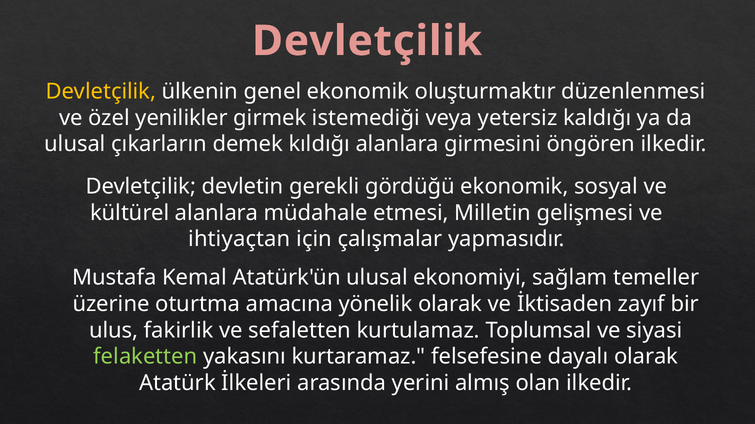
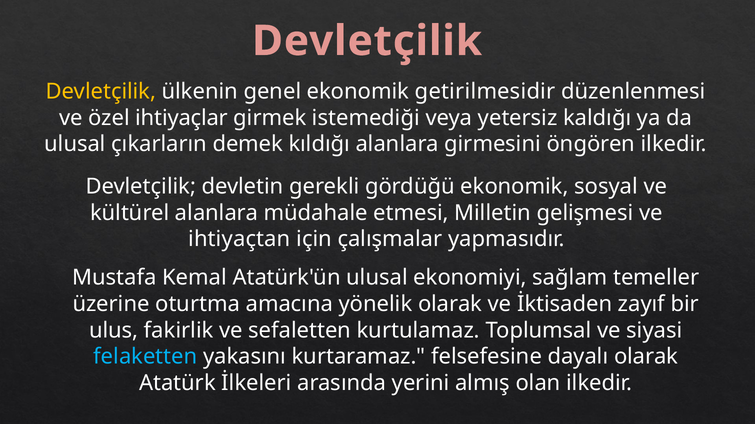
oluşturmaktır: oluşturmaktır -> getirilmesidir (485, 92)
yenilikler: yenilikler -> ihtiyaçlar (182, 118)
felaketten colour: light green -> light blue (145, 357)
